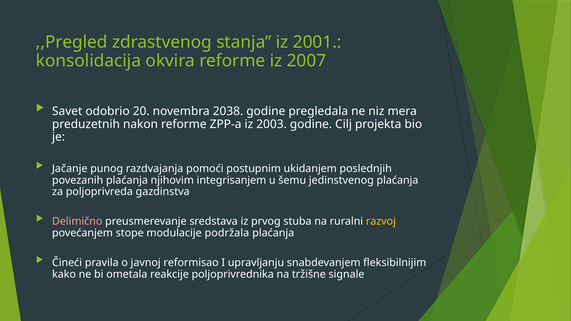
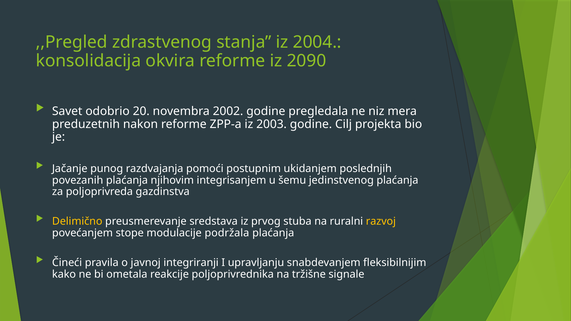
2001: 2001 -> 2004 (317, 42)
2007: 2007 -> 2090 (306, 61)
2038: 2038 -> 2002 (228, 111)
Delimično colour: pink -> yellow (77, 222)
reformisao: reformisao -> integriranji (191, 263)
